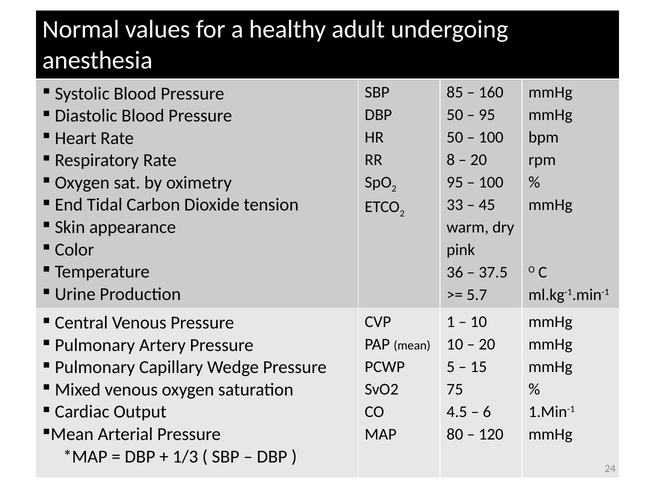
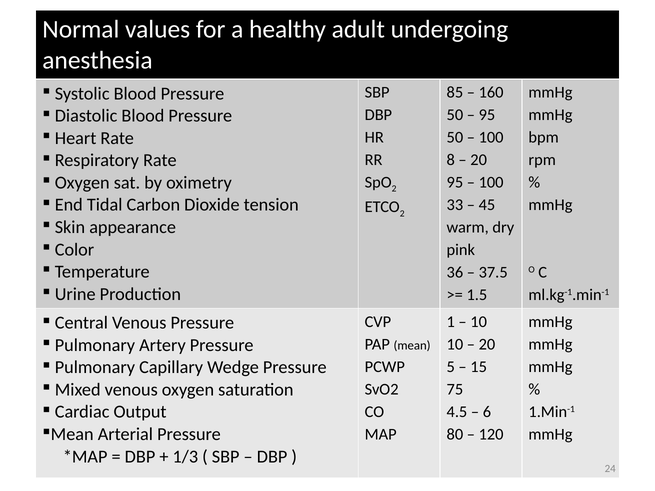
5.7: 5.7 -> 1.5 (477, 295)
